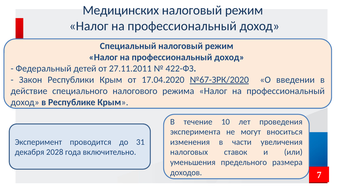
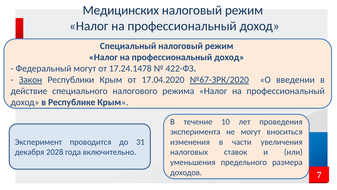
Федеральный детей: детей -> могут (85, 68)
27.11.2011: 27.11.2011 -> 17.24.1478 (130, 68)
Закон underline: none -> present (31, 80)
